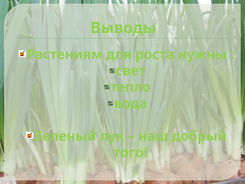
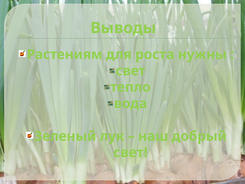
того: того -> свет (130, 152)
